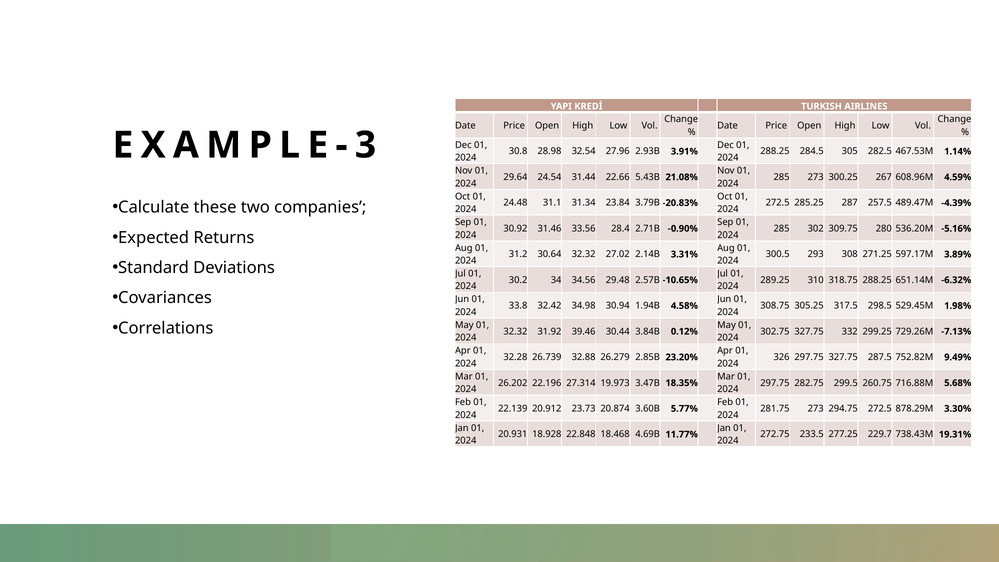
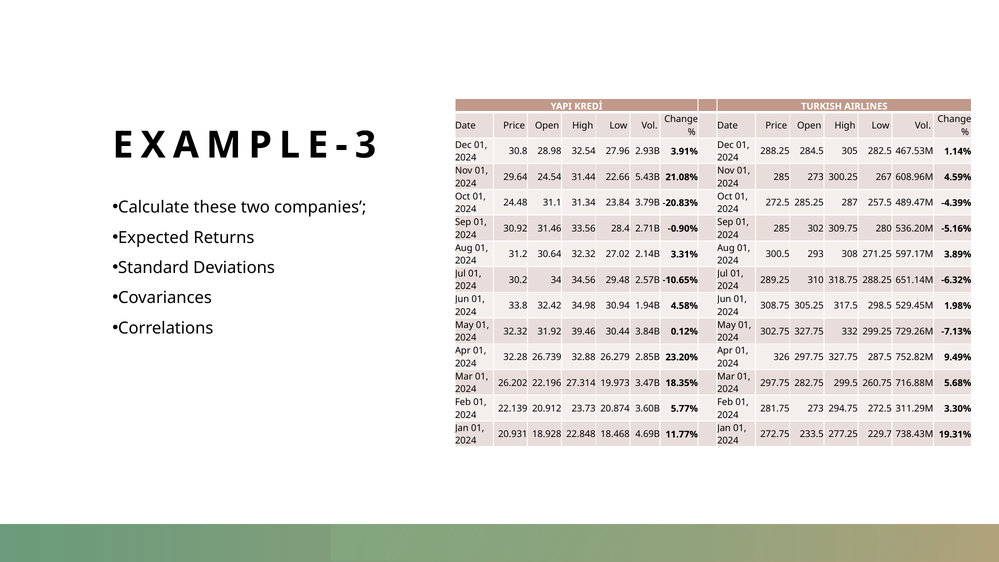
878.29M: 878.29M -> 311.29M (914, 409)
